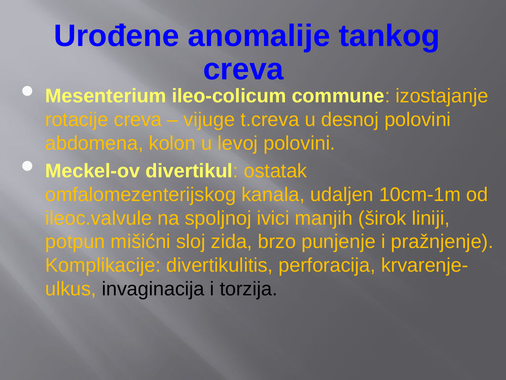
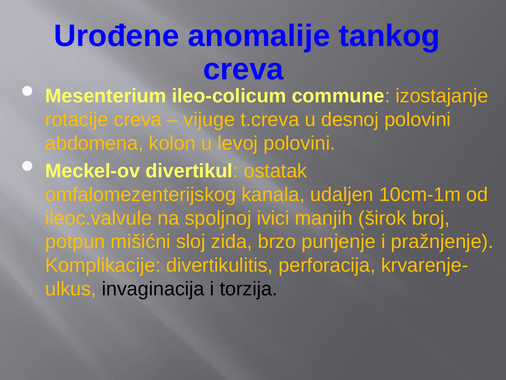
liniji: liniji -> broj (431, 218)
